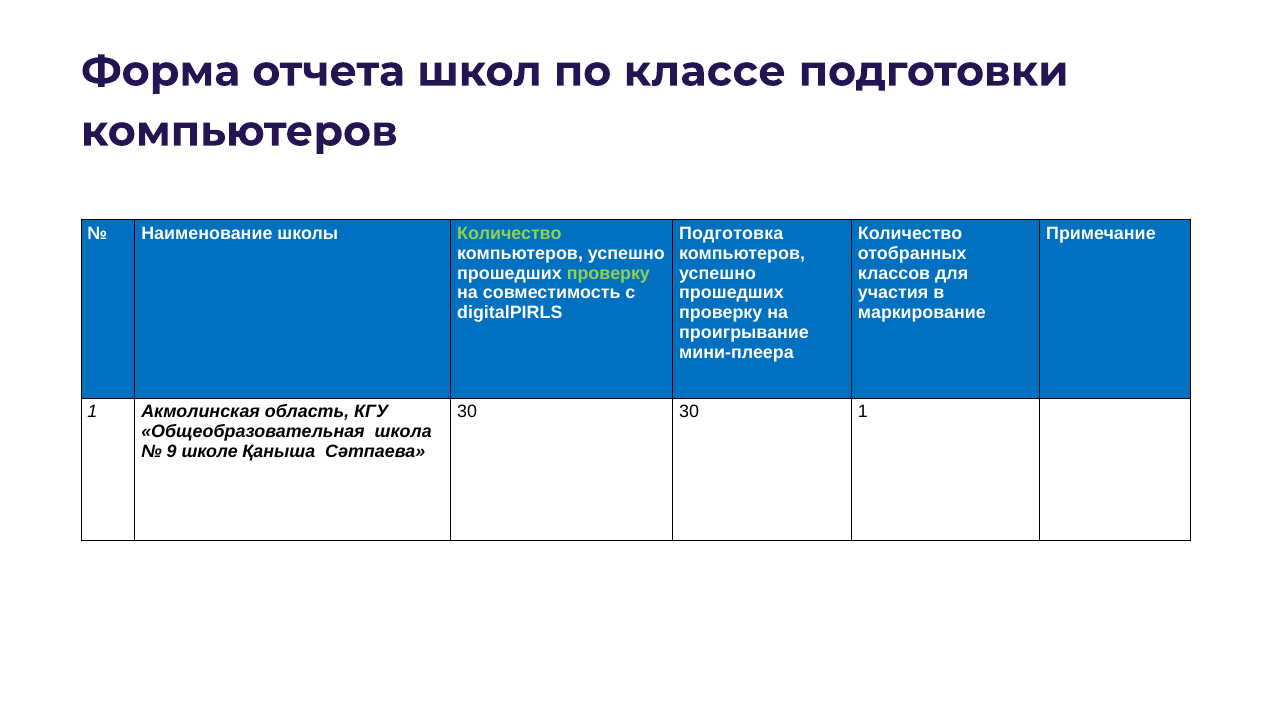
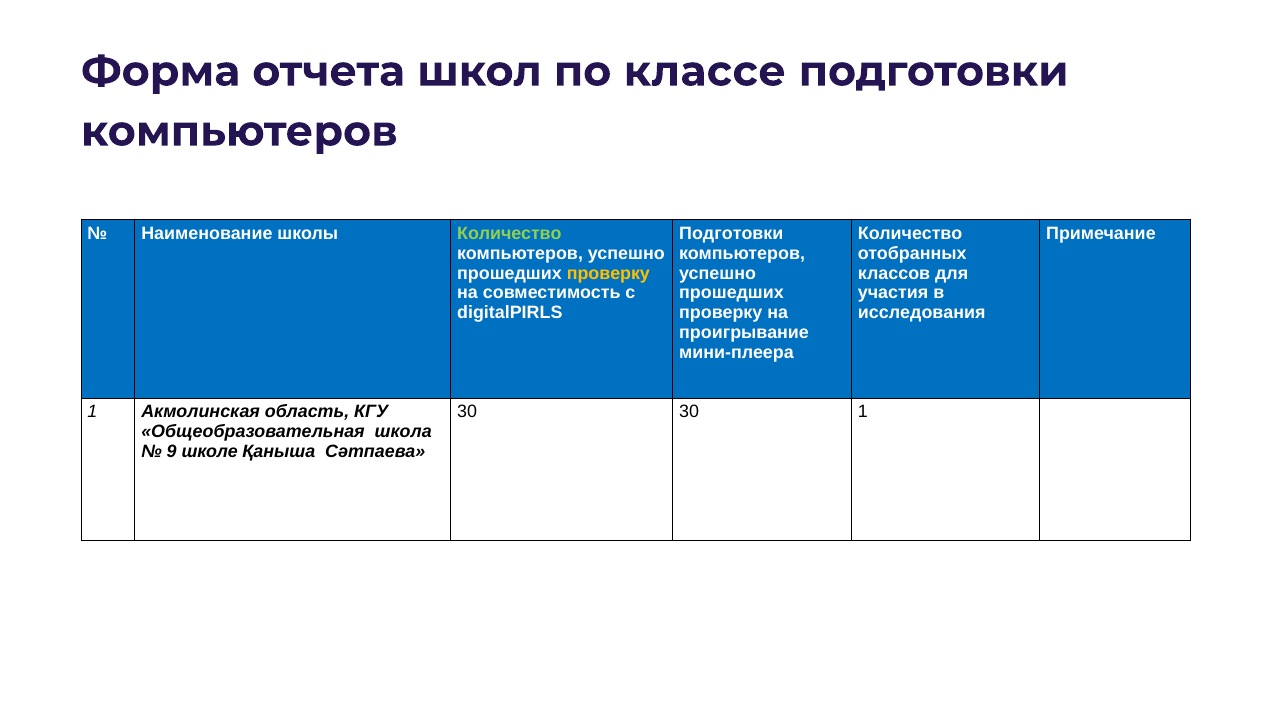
Подготовка: Подготовка -> Подготовки (731, 233)
проверку colour: light green -> yellow (608, 273)
маркирование: маркирование -> исследования (922, 313)
